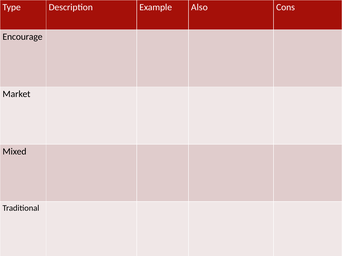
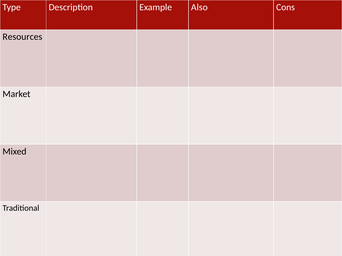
Encourage: Encourage -> Resources (22, 37)
